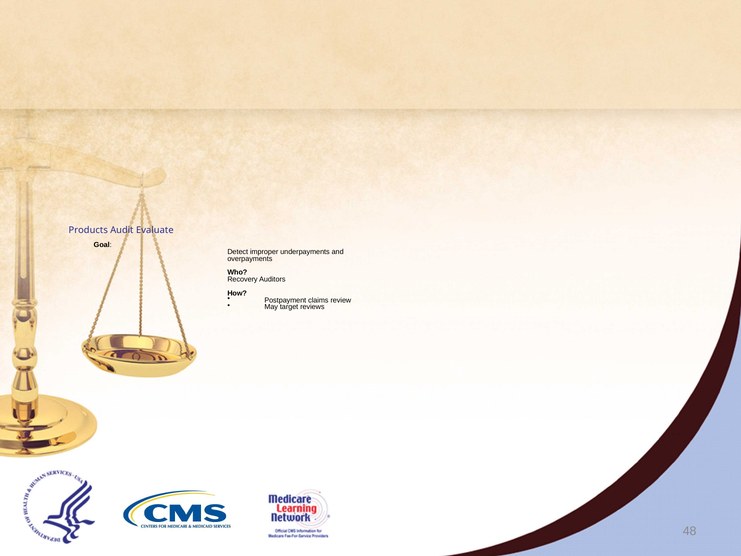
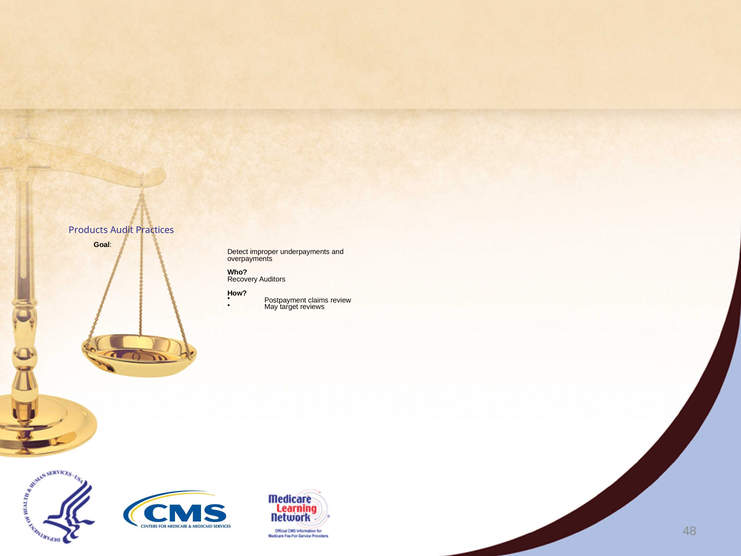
Evaluate: Evaluate -> Practices (155, 230)
